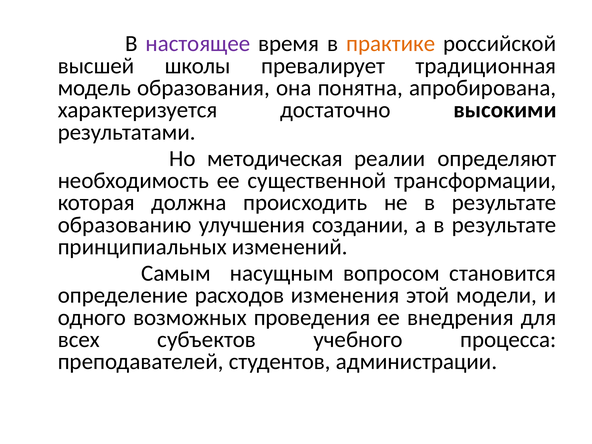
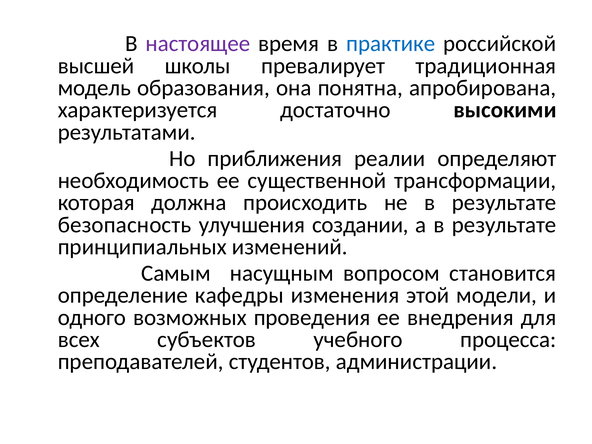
практике colour: orange -> blue (391, 44)
методическая: методическая -> приближения (275, 158)
образованию: образованию -> безопасность (125, 225)
расходов: расходов -> кафедры (239, 295)
